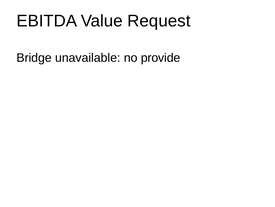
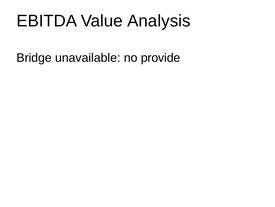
Request: Request -> Analysis (159, 21)
